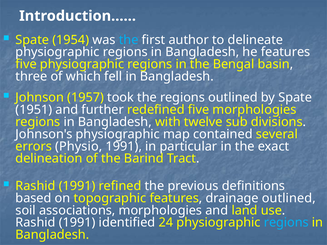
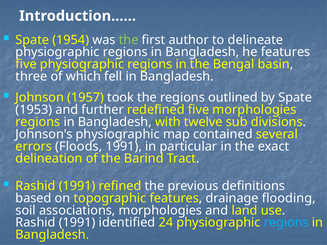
the colour: light blue -> light green (129, 40)
1951: 1951 -> 1953 (34, 110)
Physio: Physio -> Floods (79, 146)
drainage outlined: outlined -> flooding (289, 198)
